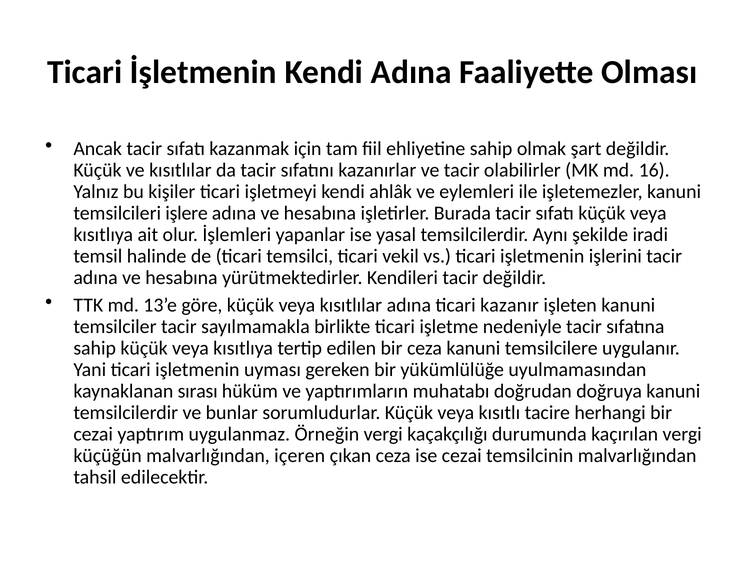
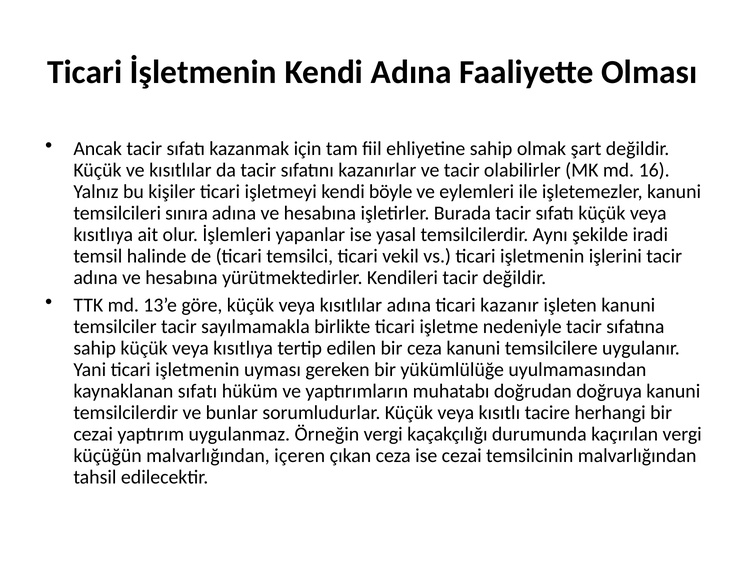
ahlâk: ahlâk -> böyle (391, 192)
işlere: işlere -> sınıra (187, 213)
kaynaklanan sırası: sırası -> sıfatı (198, 391)
